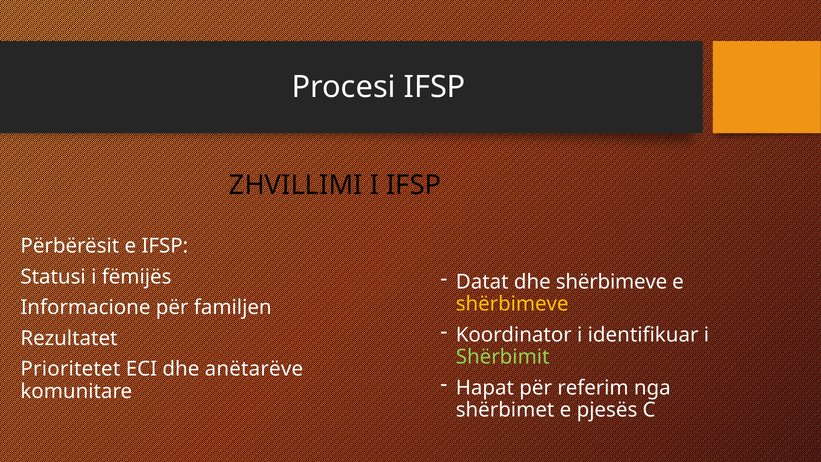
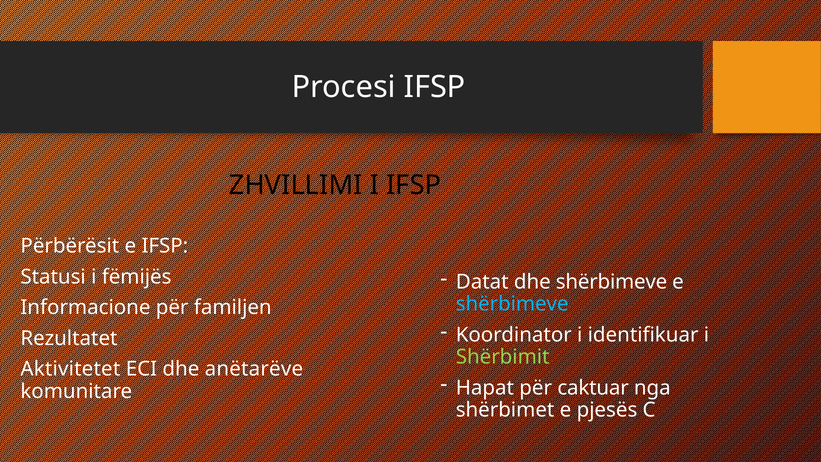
shërbimeve colour: yellow -> light blue (512, 304)
Prioritetet: Prioritetet -> Aktivitetet (70, 369)
referim: referim -> caktuar (593, 388)
